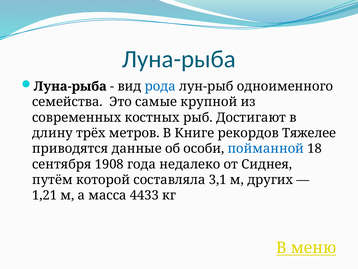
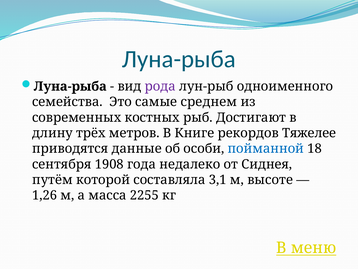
рода colour: blue -> purple (160, 86)
крупной: крупной -> среднем (209, 102)
других: других -> высоте (270, 179)
1,21: 1,21 -> 1,26 (45, 195)
4433: 4433 -> 2255 (144, 195)
